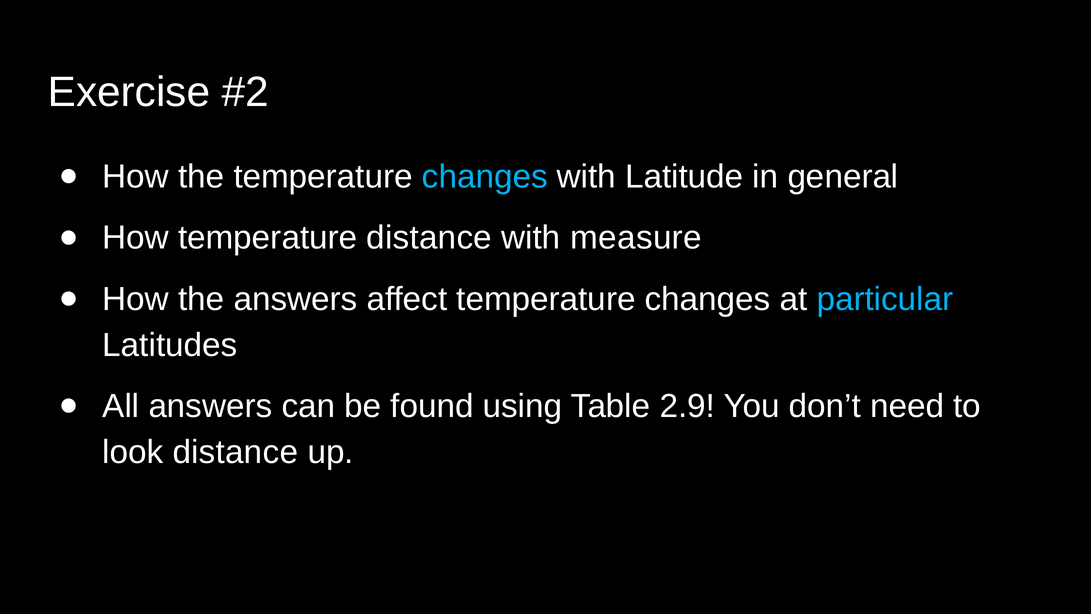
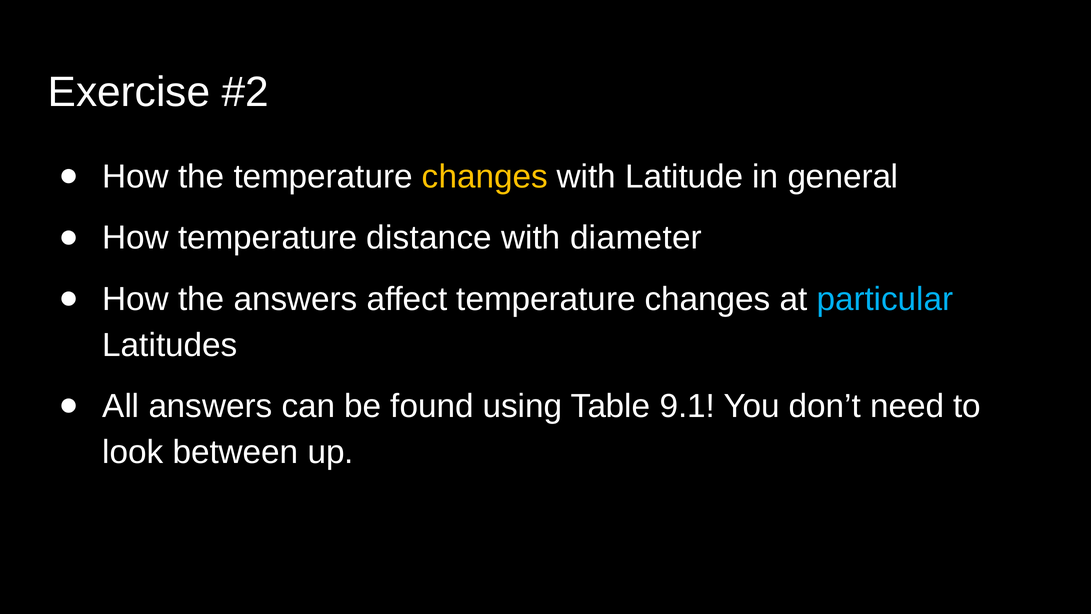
changes colour: light blue -> yellow (485, 177)
measure: measure -> diameter (636, 238)
2.9: 2.9 -> 9.1 (687, 406)
look distance: distance -> between (235, 452)
